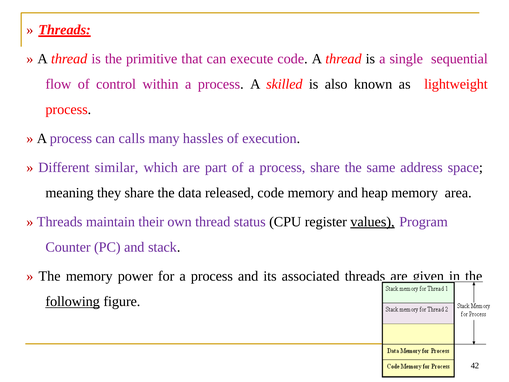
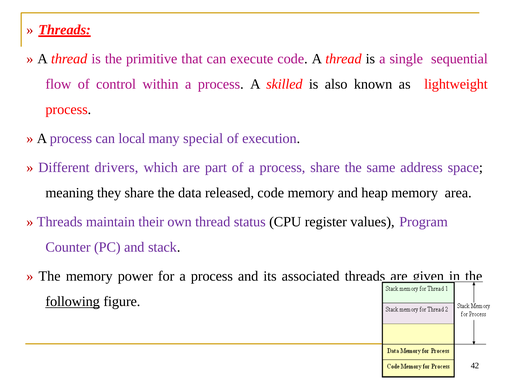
calls: calls -> local (132, 138)
hassles: hassles -> special (203, 138)
similar: similar -> drivers (116, 167)
values underline: present -> none (372, 222)
